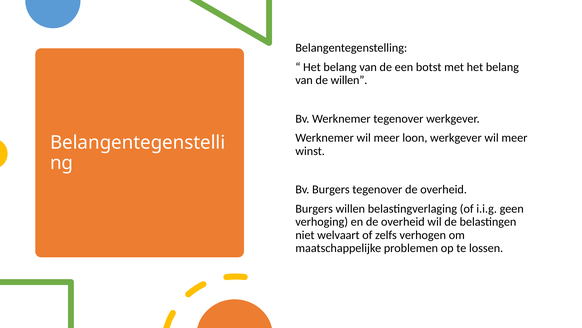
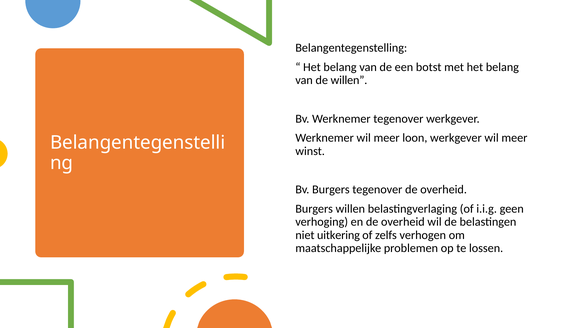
welvaart: welvaart -> uitkering (338, 235)
